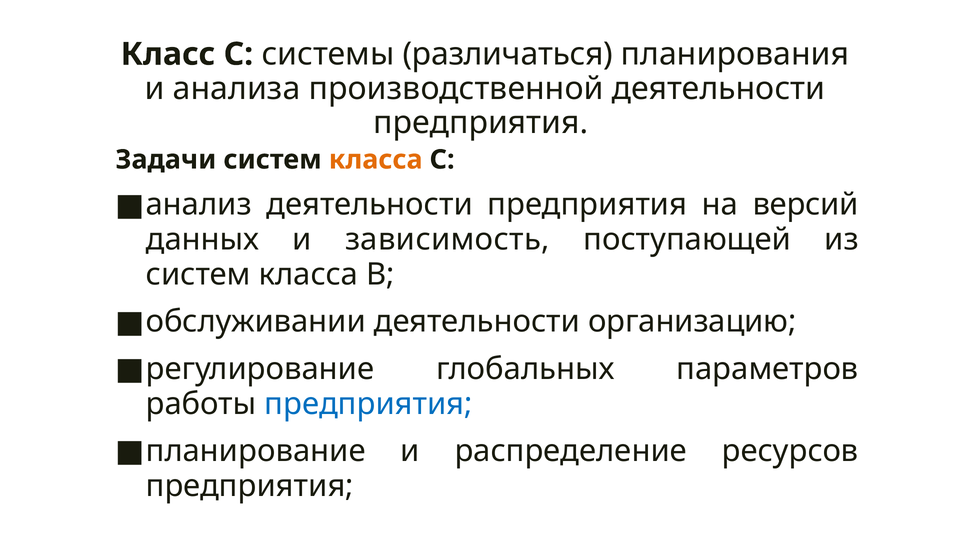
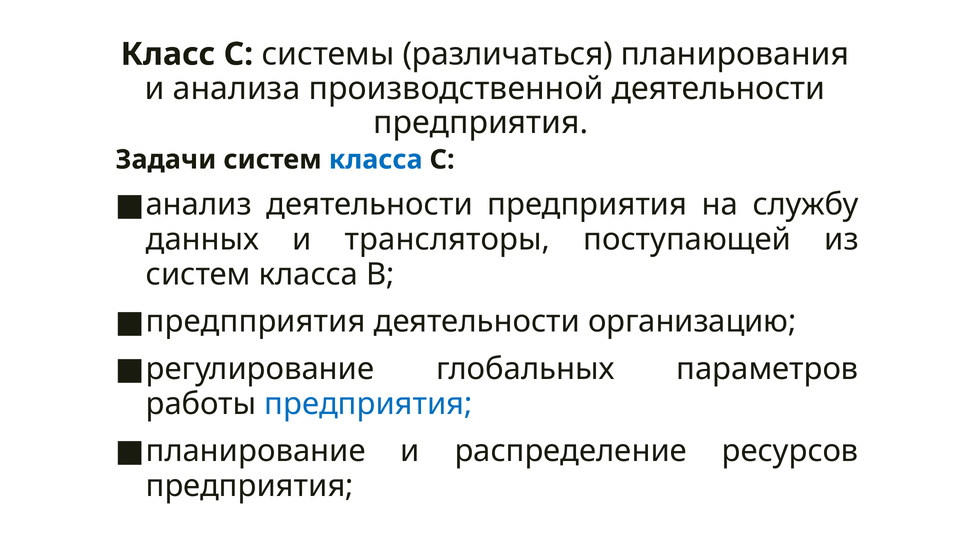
класса colour: orange -> blue (376, 160)
версий: версий -> службу (806, 205)
зависимость: зависимость -> трансляторы (447, 240)
обслуживании: обслуживании -> предпприятия (256, 322)
